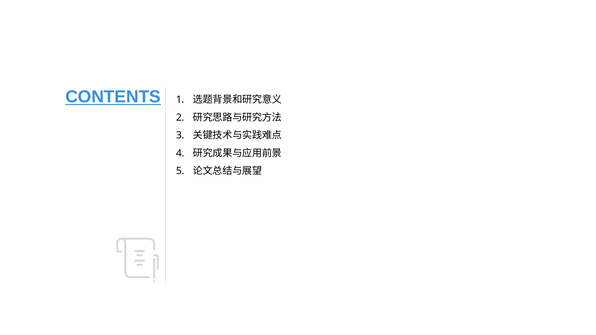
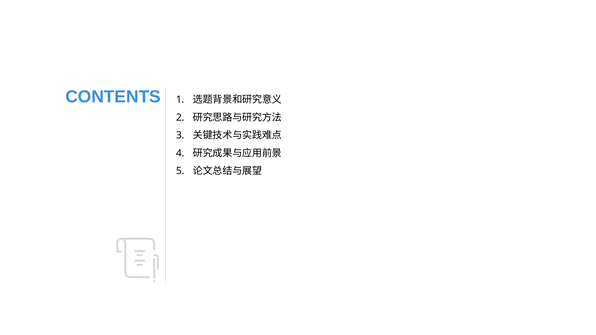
CONTENTS underline: present -> none (113, 97)
